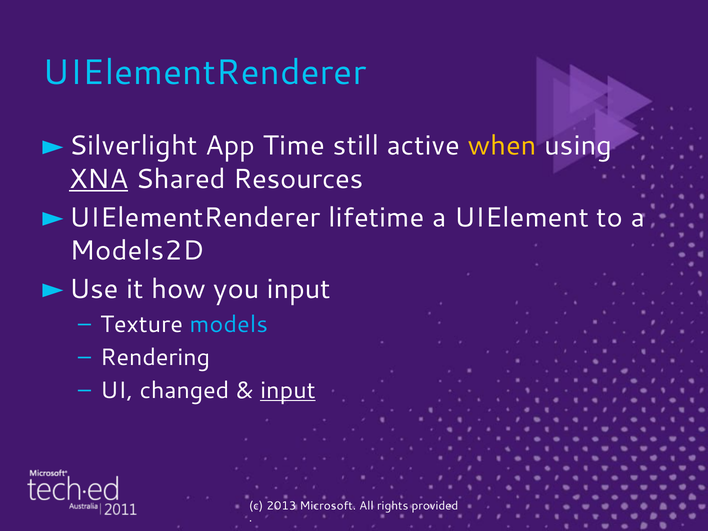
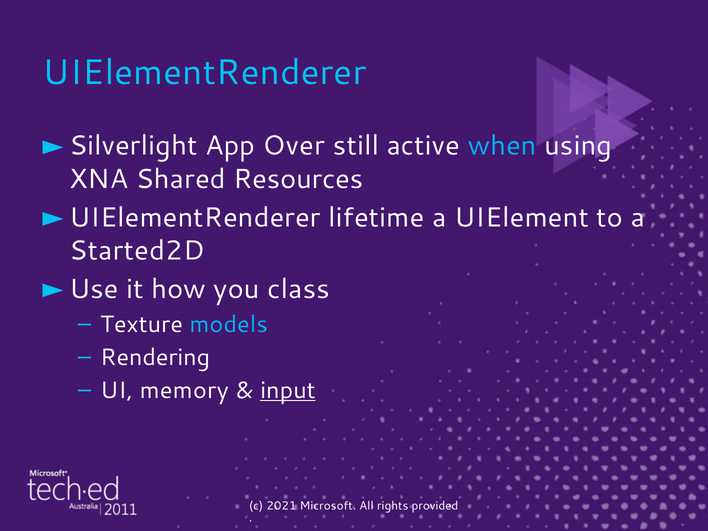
Time: Time -> Over (294, 146)
when colour: yellow -> light blue (502, 146)
XNA underline: present -> none (99, 179)
Models2D: Models2D -> Started2D (137, 251)
you input: input -> class (299, 289)
changed: changed -> memory (184, 390)
2013: 2013 -> 2021 (281, 506)
